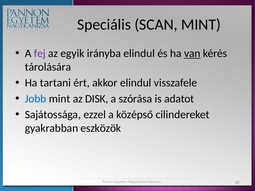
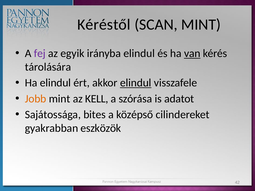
Speciális: Speciális -> Kéréstől (104, 25)
Ha tartani: tartani -> elindul (55, 83)
elindul underline: none -> present (136, 83)
Jobb colour: blue -> orange (36, 99)
DISK: DISK -> KELL (97, 99)
ezzel: ezzel -> bites (95, 115)
